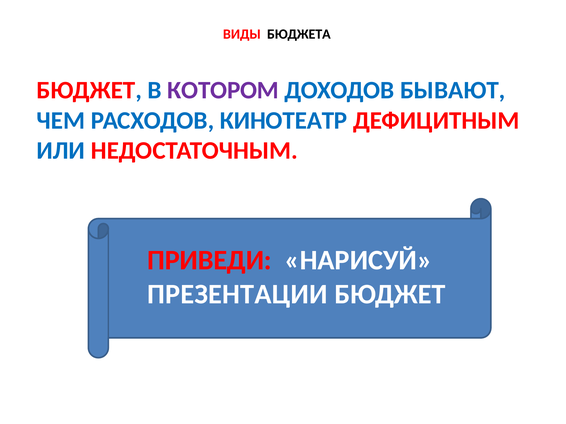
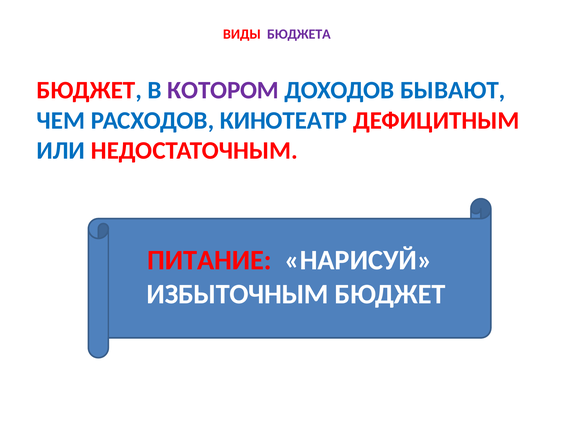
БЮДЖЕТА colour: black -> purple (299, 34)
ПРИВЕДИ: ПРИВЕДИ -> ПИТАНИЕ (209, 261)
ПРЕЗЕНТАЦИИ: ПРЕЗЕНТАЦИИ -> ИЗБЫТОЧНЫМ (238, 294)
